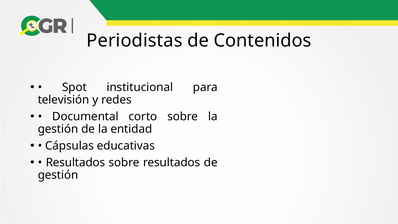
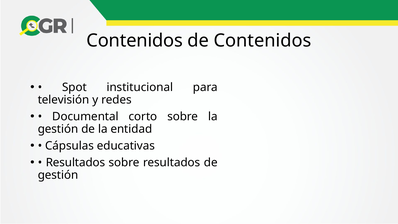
Periodistas: Periodistas -> Contenidos (135, 41)
